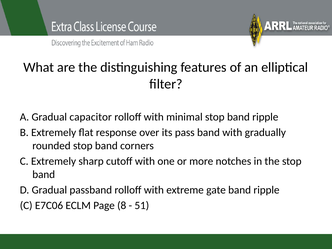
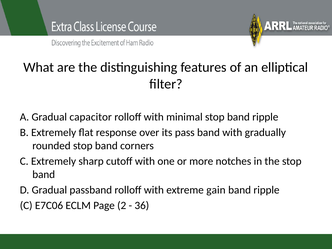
gate: gate -> gain (216, 190)
8: 8 -> 2 (122, 205)
51: 51 -> 36 (142, 205)
